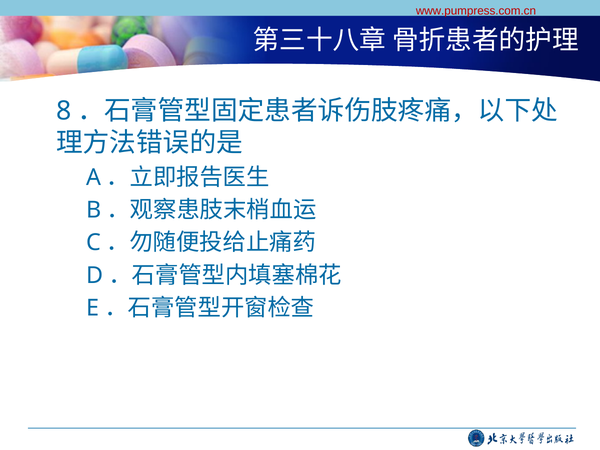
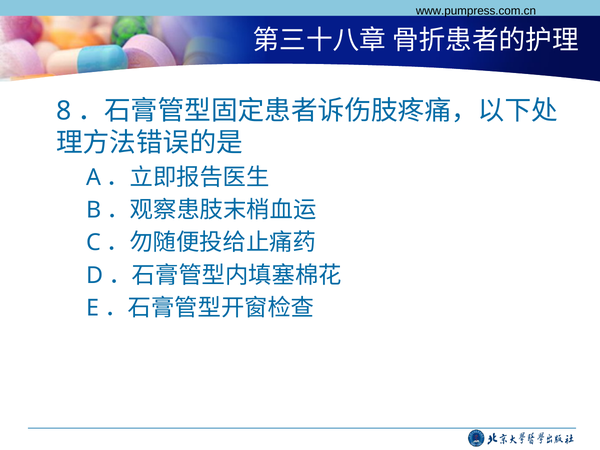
www.pumpress.com.cn colour: red -> black (476, 11)
